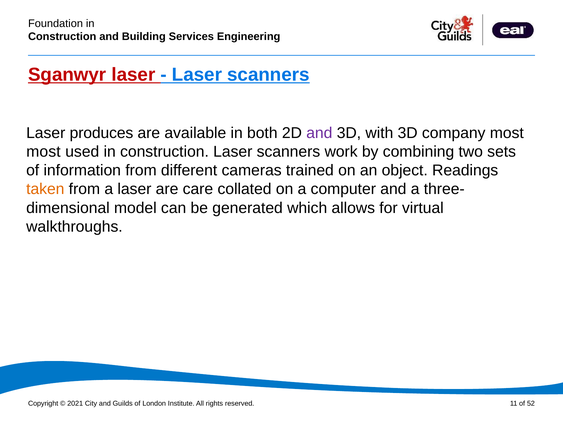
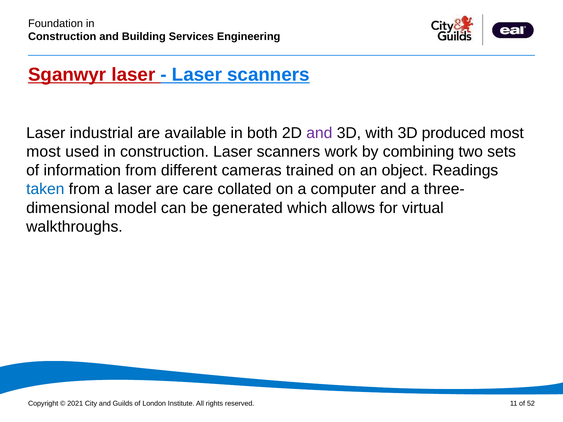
produces: produces -> industrial (101, 133)
company: company -> produced (454, 133)
taken colour: orange -> blue (45, 189)
